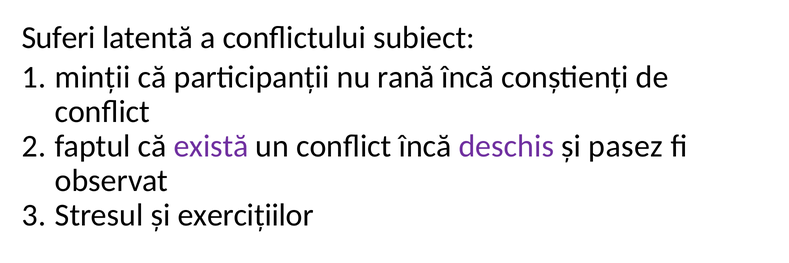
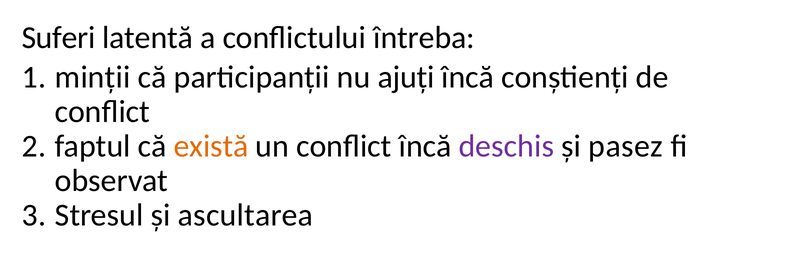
subiect: subiect -> întreba (424, 38)
rană: rană -> ajuți (406, 77)
există colour: purple -> orange (211, 146)
exercițiilor: exercițiilor -> ascultarea (246, 215)
